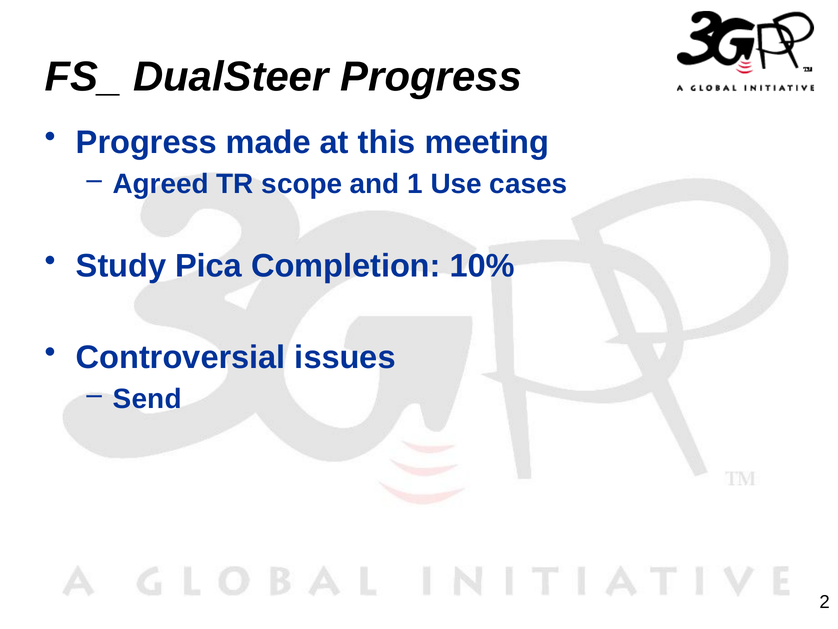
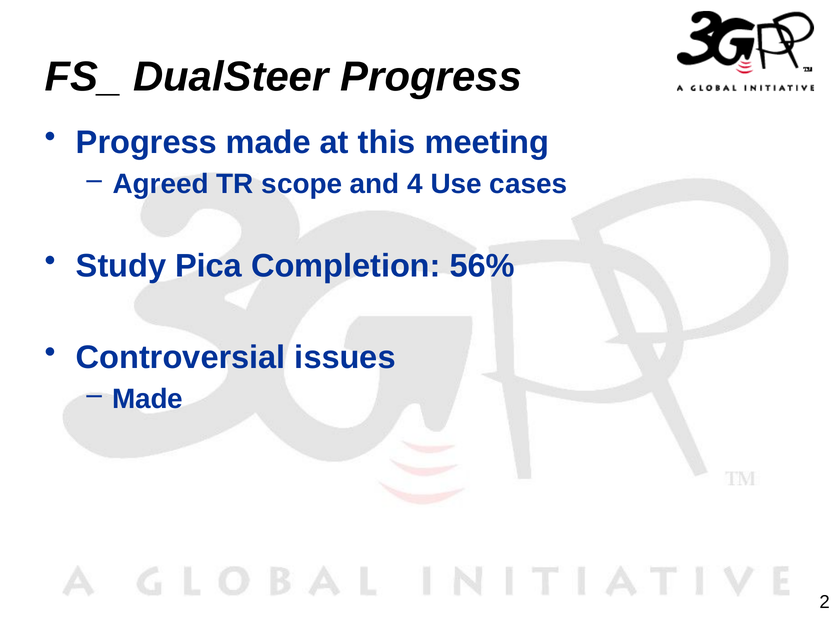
1: 1 -> 4 (415, 184)
10%: 10% -> 56% (482, 266)
Send: Send -> Made (148, 399)
